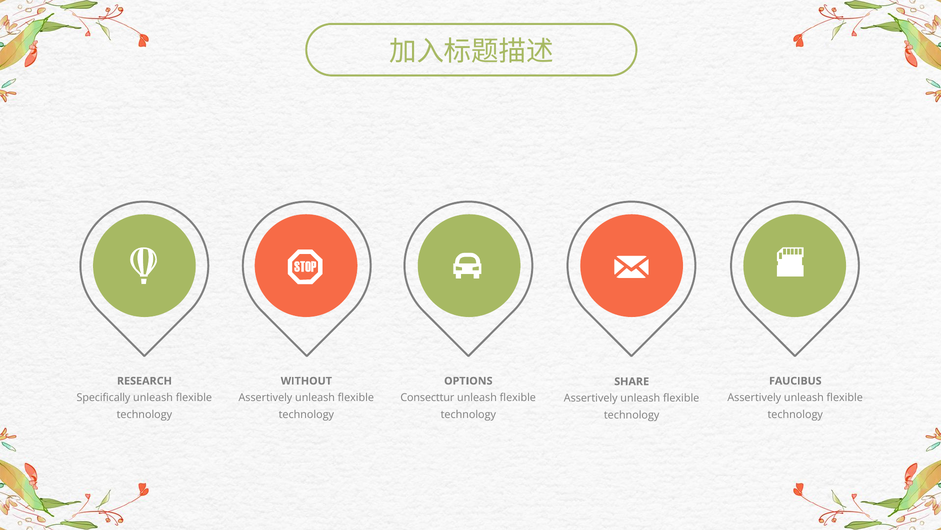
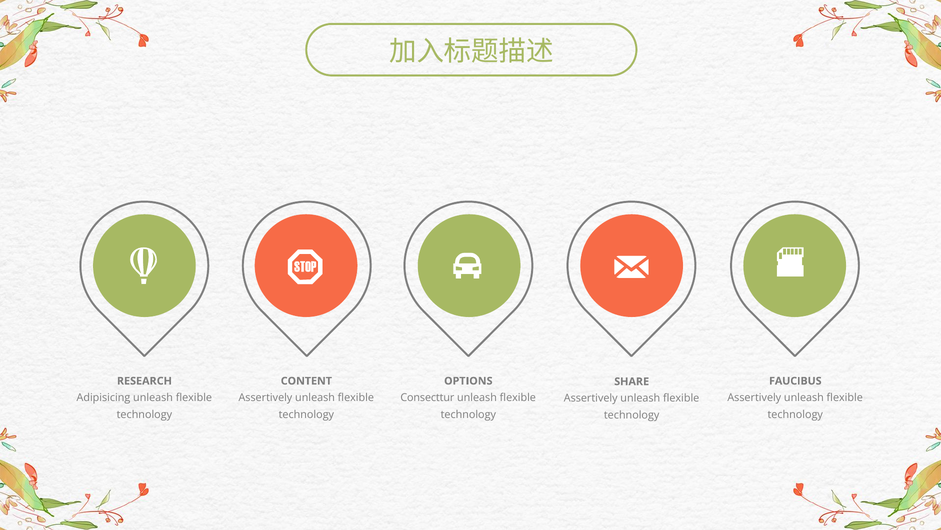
WITHOUT: WITHOUT -> CONTENT (306, 381)
Specifically: Specifically -> Adipisicing (103, 397)
